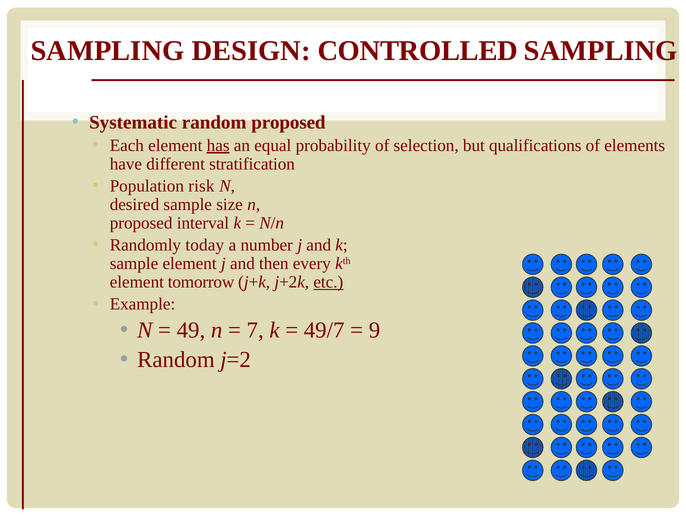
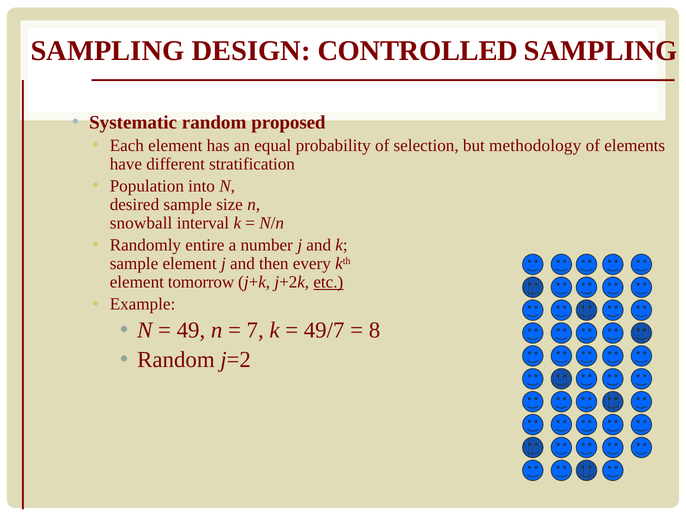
has underline: present -> none (218, 145)
qualifications: qualifications -> methodology (535, 145)
risk: risk -> into (202, 186)
proposed: proposed -> snowball (141, 223)
today: today -> entire (205, 245)
9: 9 -> 8 (374, 330)
